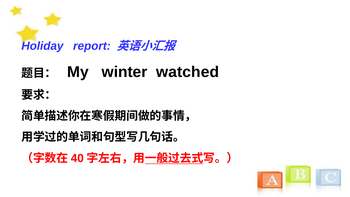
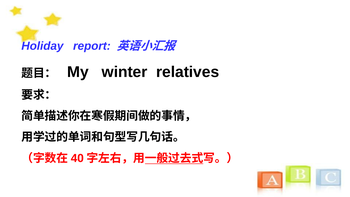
watched: watched -> relatives (188, 72)
